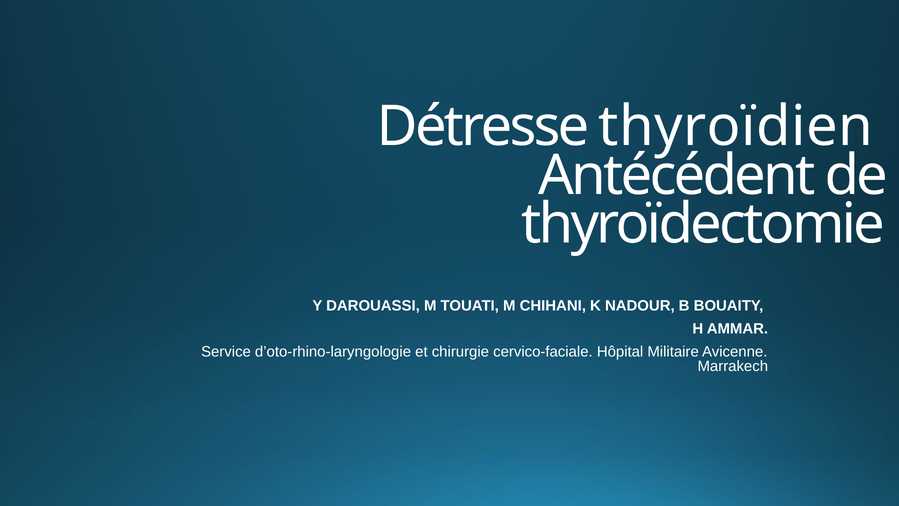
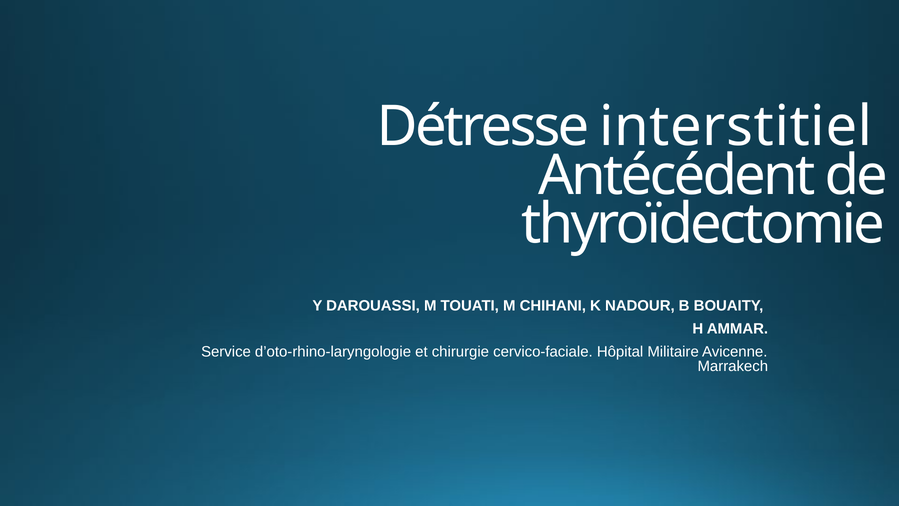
thyroïdien: thyroïdien -> interstitiel (736, 127)
